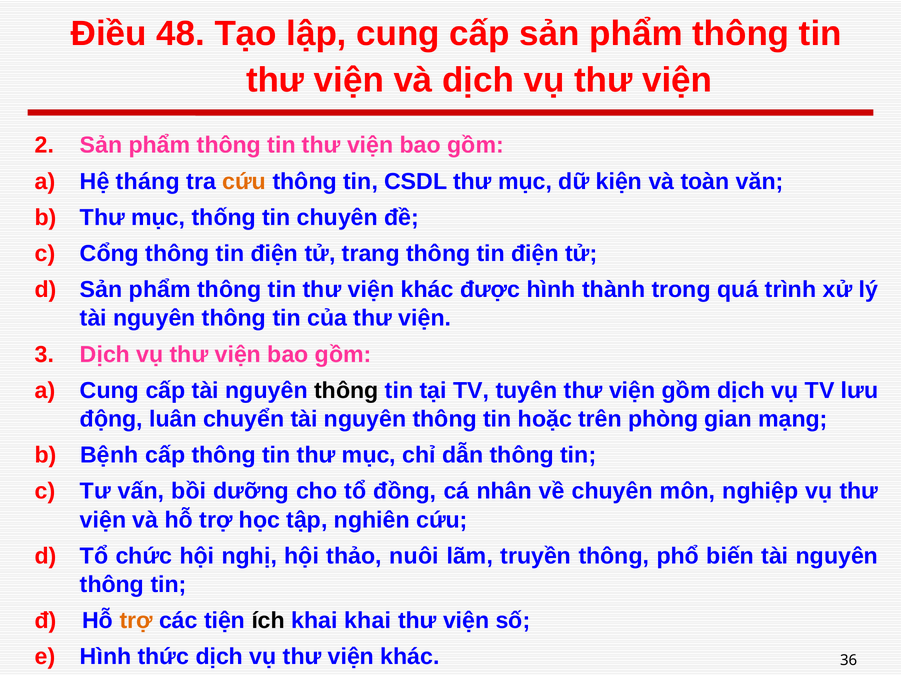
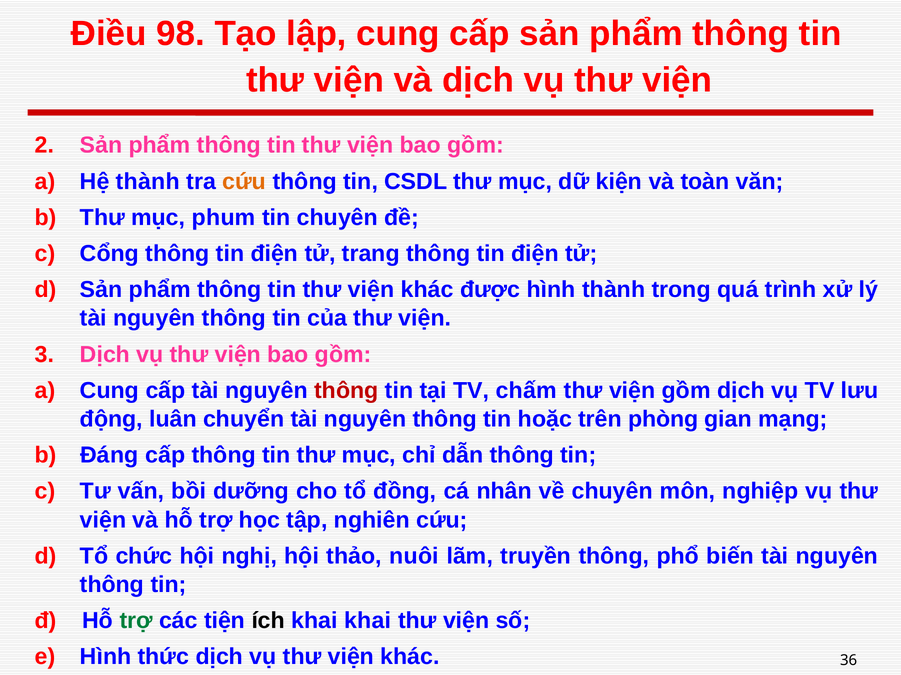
48: 48 -> 98 (181, 34)
Hệ tháng: tháng -> thành (148, 182)
thống: thống -> phum (224, 218)
thông colour: black -> red (346, 391)
tuyên: tuyên -> chấm (526, 391)
Bệnh: Bệnh -> Đáng (109, 456)
trợ colour: orange -> green (136, 621)
